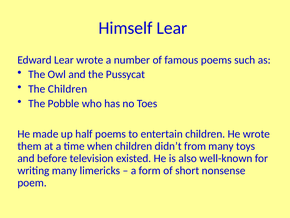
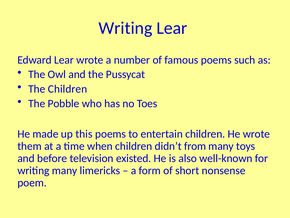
Himself: Himself -> Writing (125, 28)
half: half -> this (84, 134)
